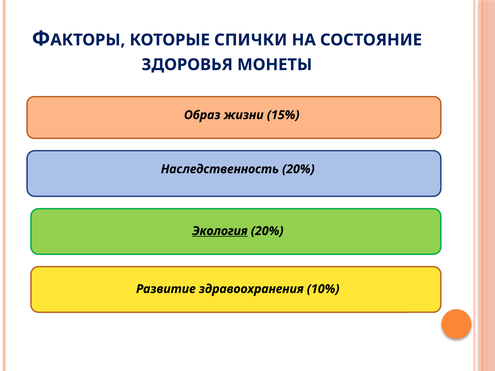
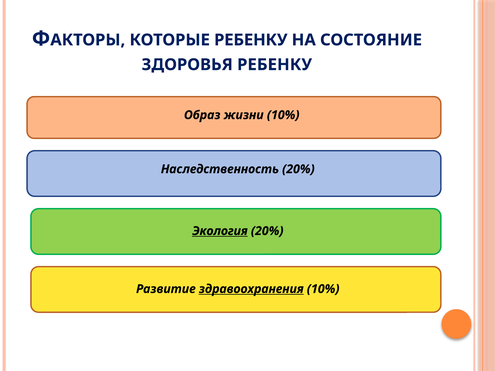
КОТОРЫЕ СПИЧКИ: СПИЧКИ -> РЕБЕНКУ (251, 40)
ЗДОРОВЬЯ МОНЕТЫ: МОНЕТЫ -> РЕБЕНКУ (275, 65)
жизни 15%: 15% -> 10% (283, 115)
здравоохранения underline: none -> present (251, 289)
